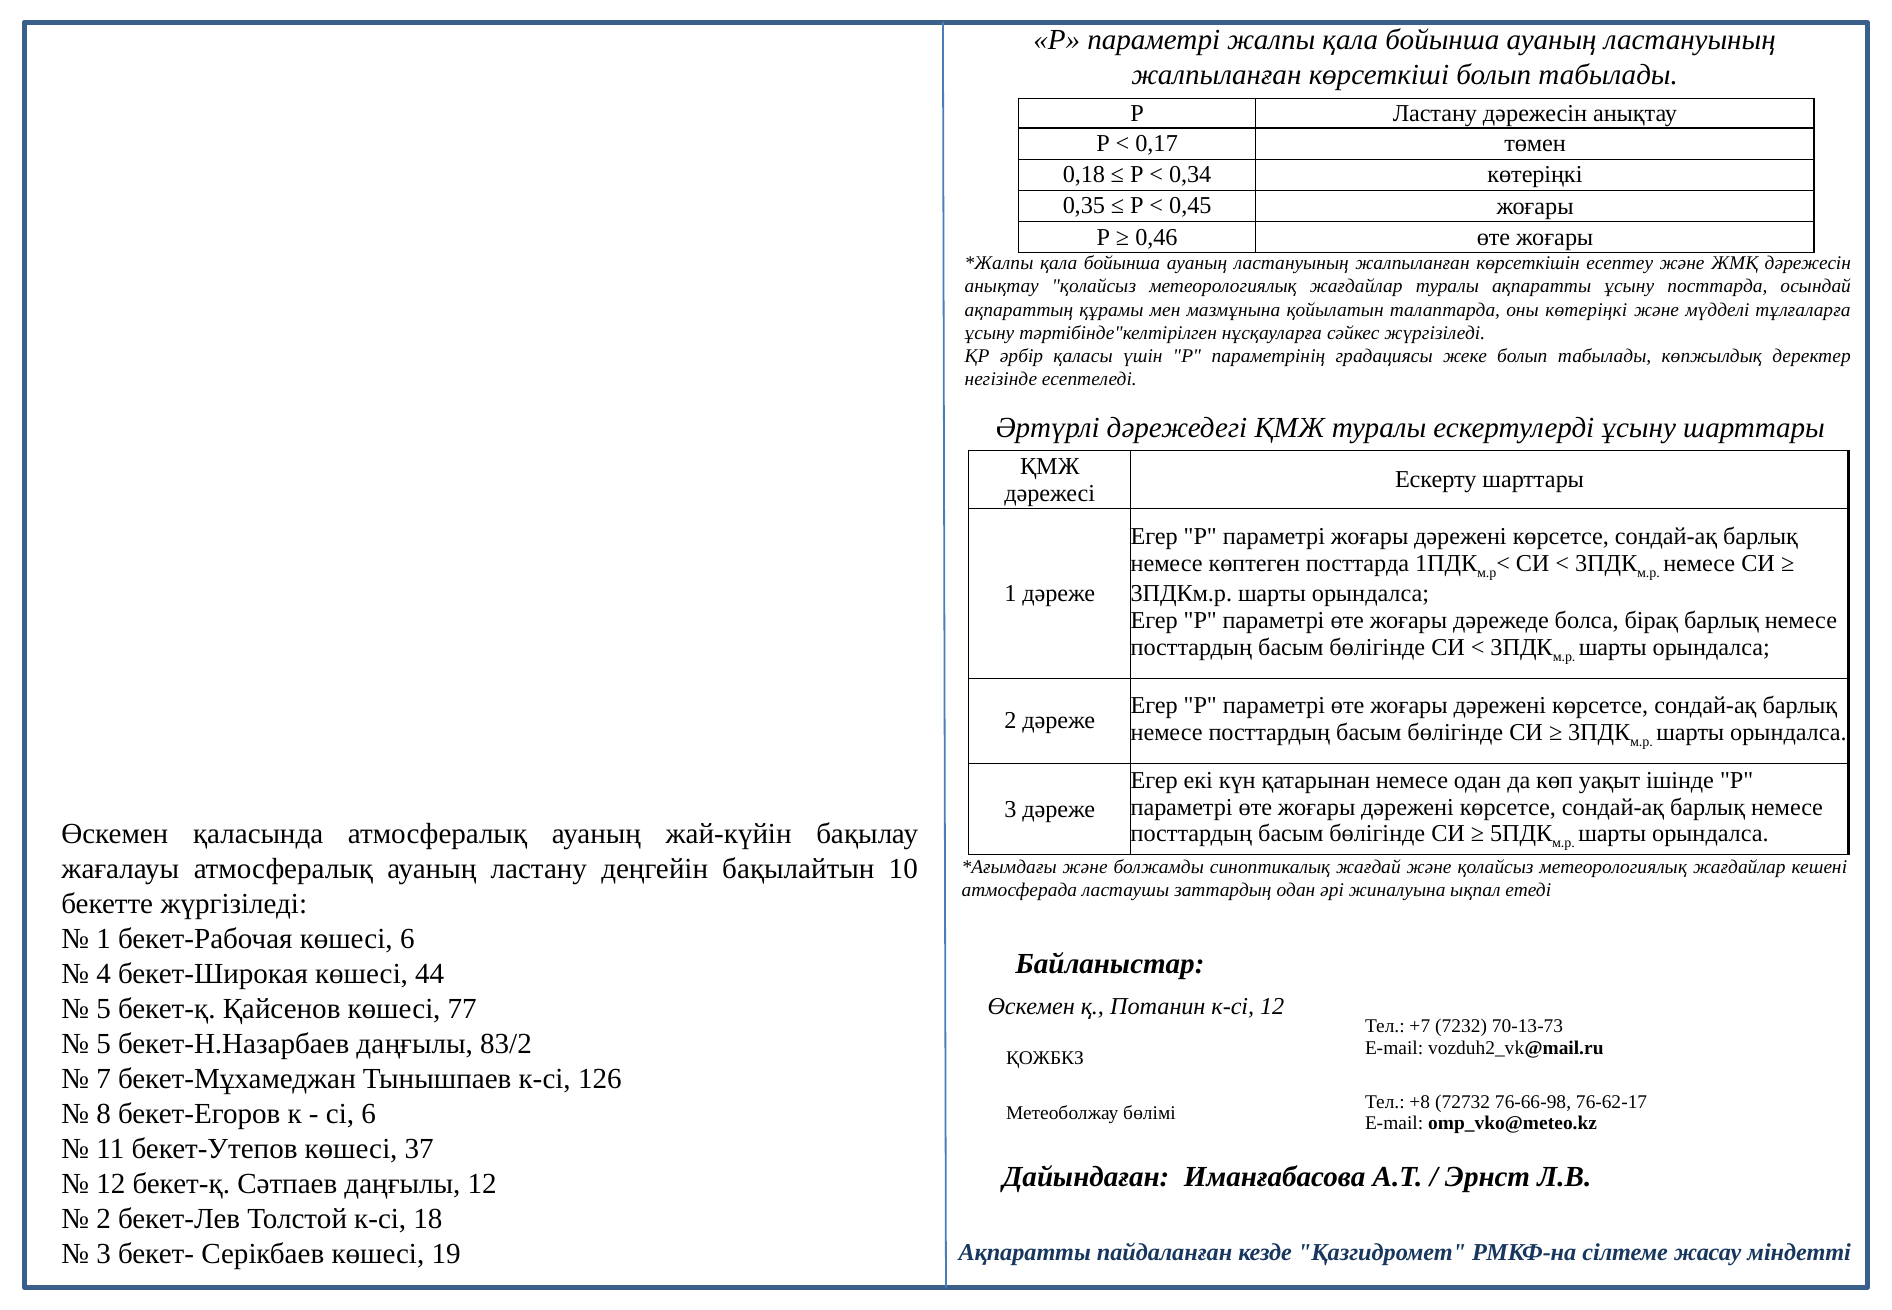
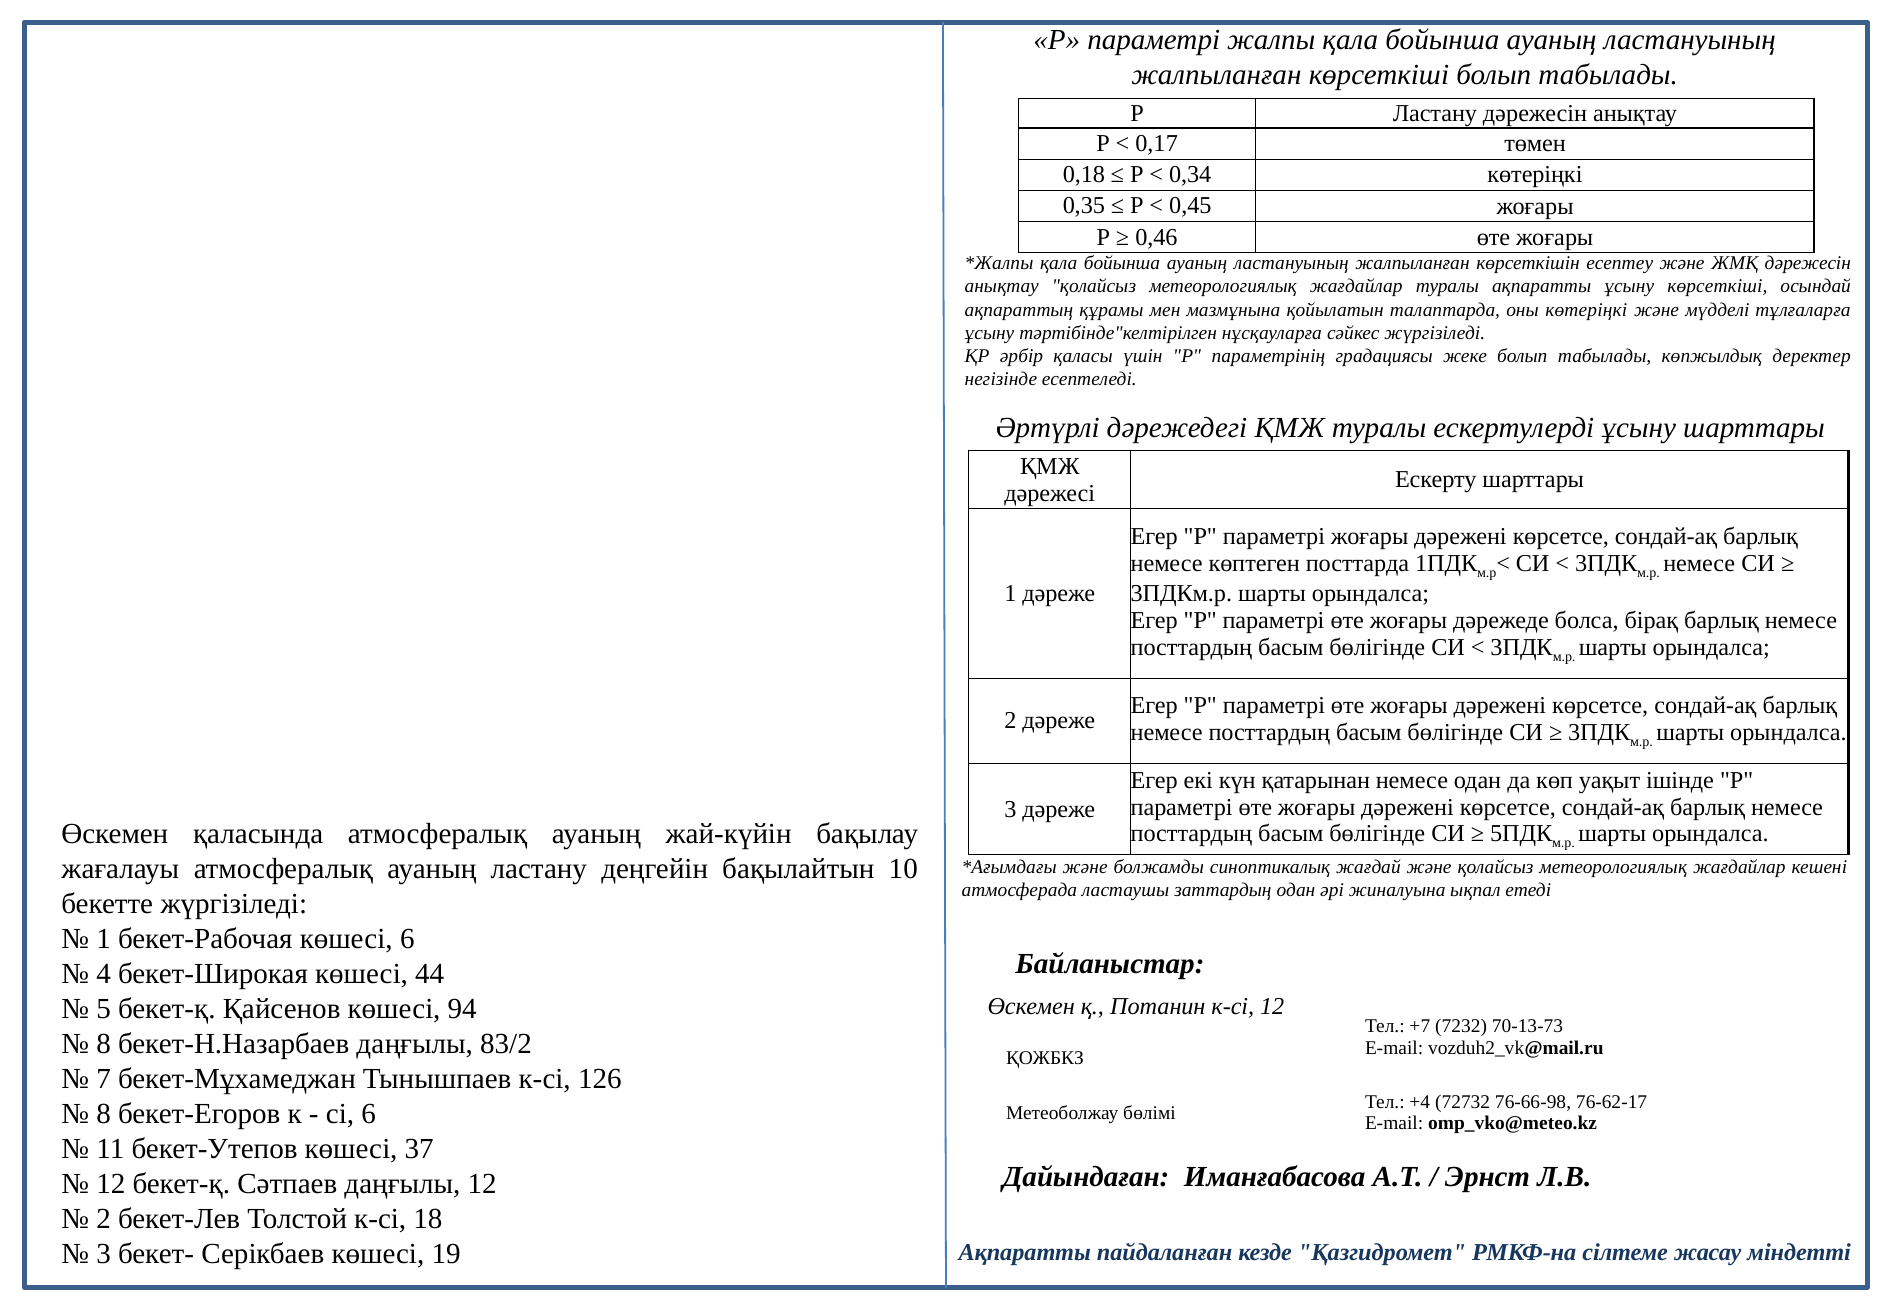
ұсыну посттарда: посттарда -> көрсеткіші (1717, 287)
77: 77 -> 94 (462, 1009)
5: 5 -> 8 (104, 1044)
+8: +8 -> +4 (1420, 1102)
